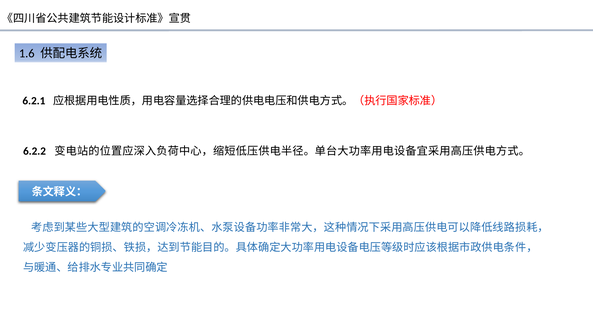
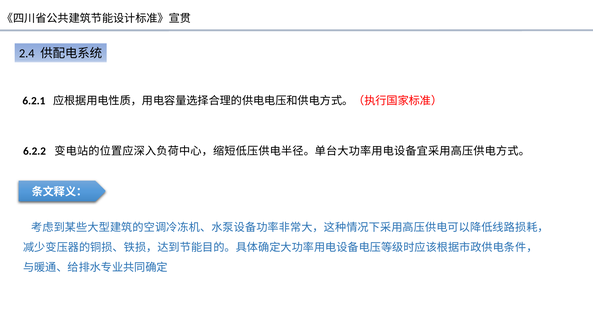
1.6: 1.6 -> 2.4 (27, 53)
